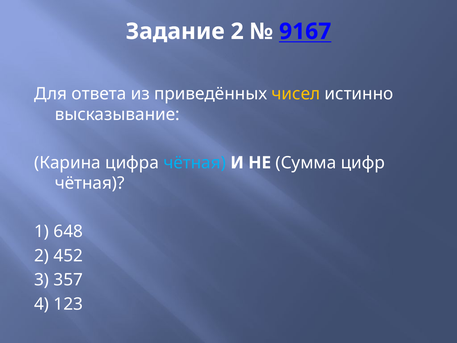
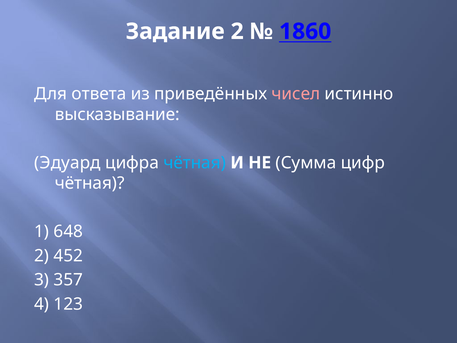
9167: 9167 -> 1860 (305, 31)
чисел colour: yellow -> pink (296, 94)
Карина: Карина -> Эдуард (67, 163)
